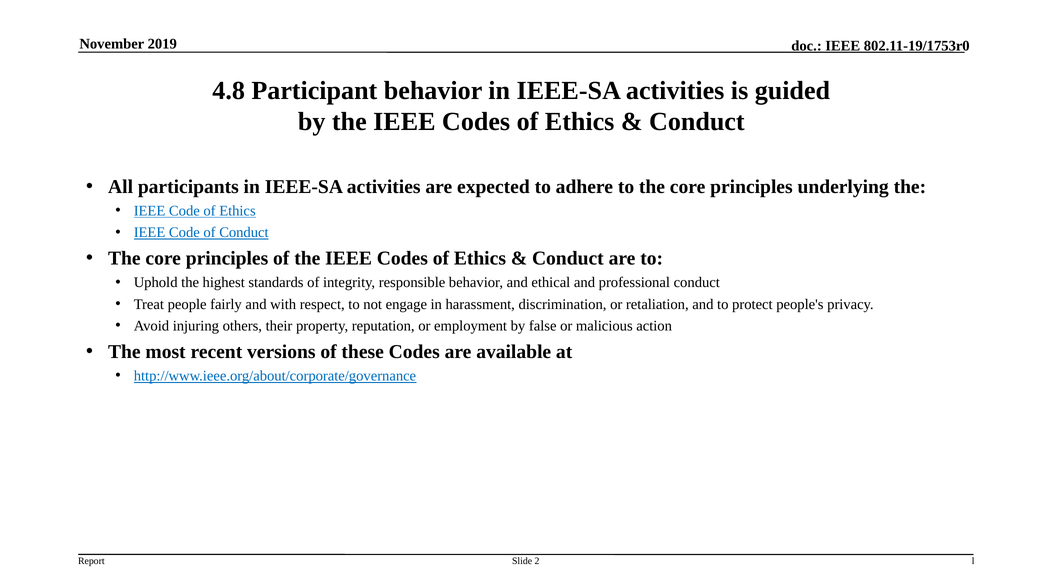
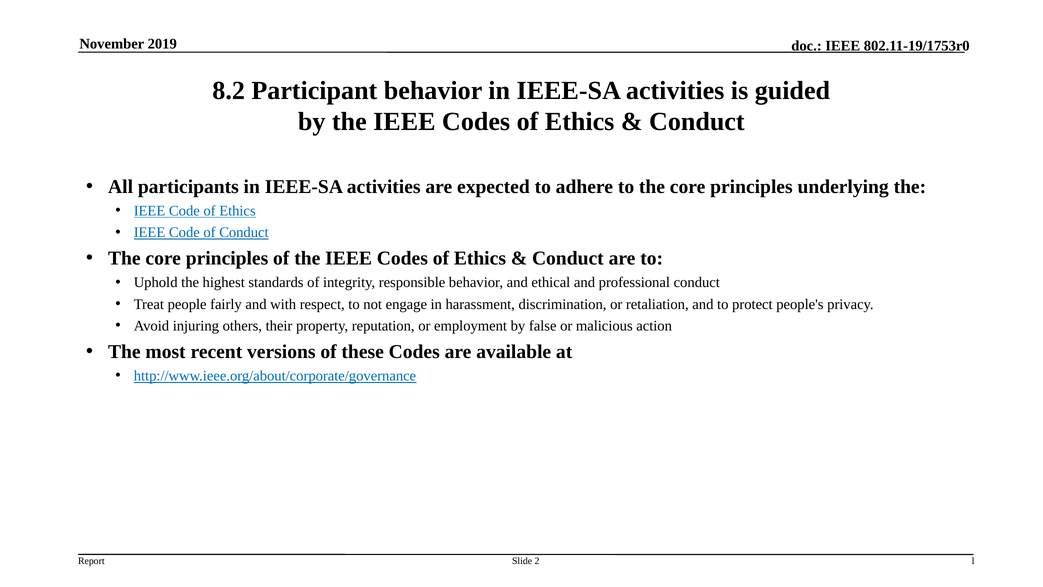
4.8: 4.8 -> 8.2 (229, 90)
